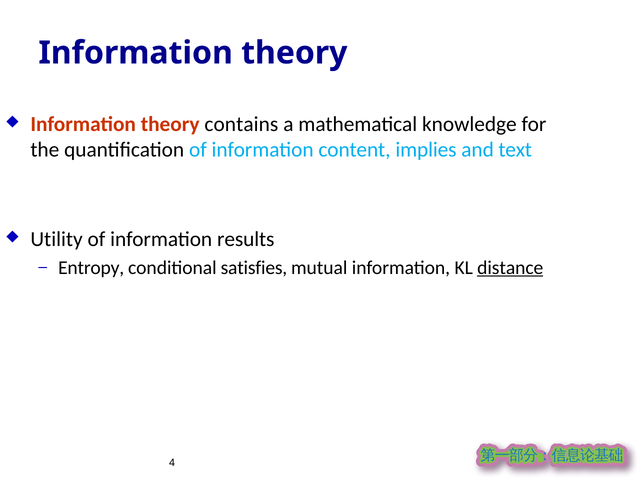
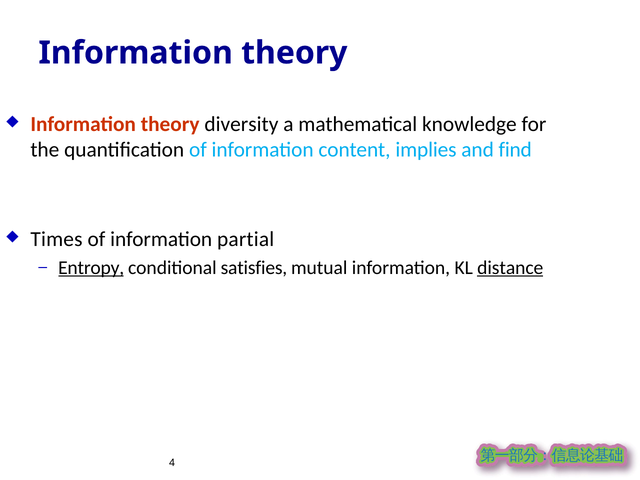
contains: contains -> diversity (241, 124)
text: text -> find (515, 150)
Utility: Utility -> Times (56, 239)
results: results -> partial (246, 239)
Entropy underline: none -> present (91, 268)
